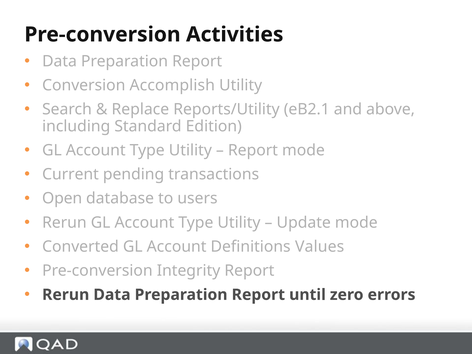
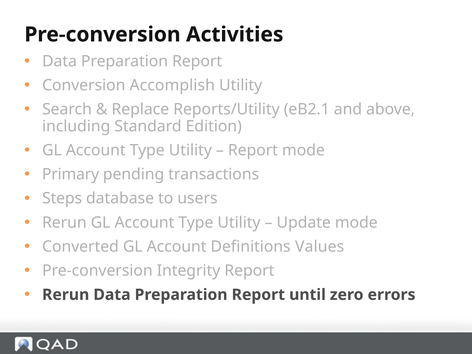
Current: Current -> Primary (71, 174)
Open: Open -> Steps (62, 198)
